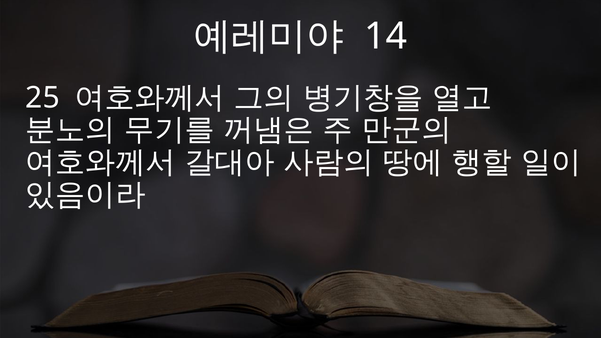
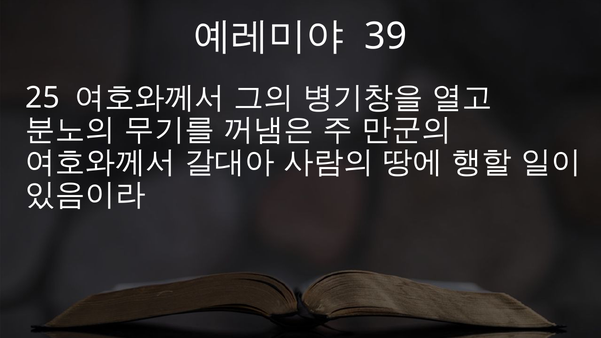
14: 14 -> 39 (386, 36)
